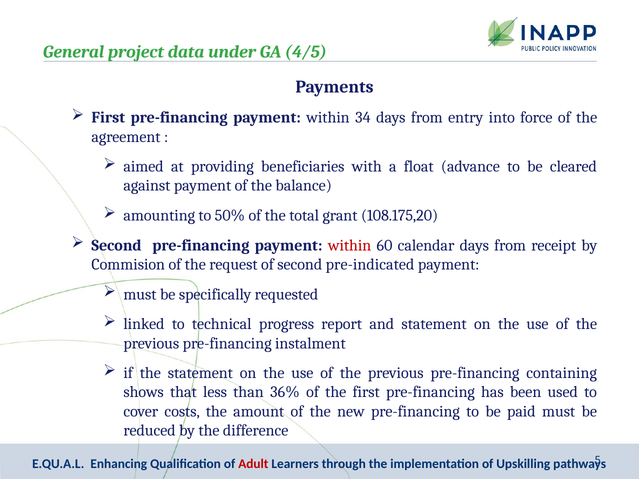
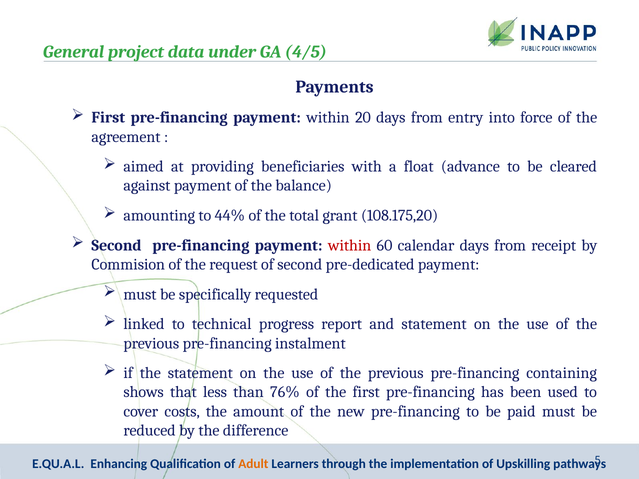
34: 34 -> 20 (363, 118)
50%: 50% -> 44% (230, 216)
pre-indicated: pre-indicated -> pre-dedicated (370, 265)
36%: 36% -> 76% (285, 392)
Adult colour: red -> orange (253, 464)
